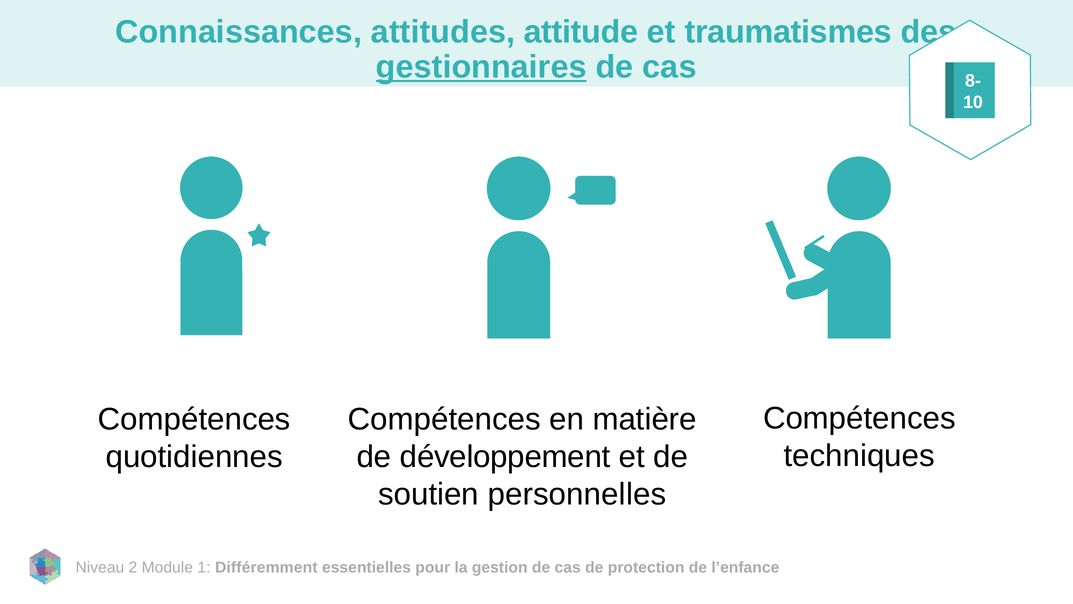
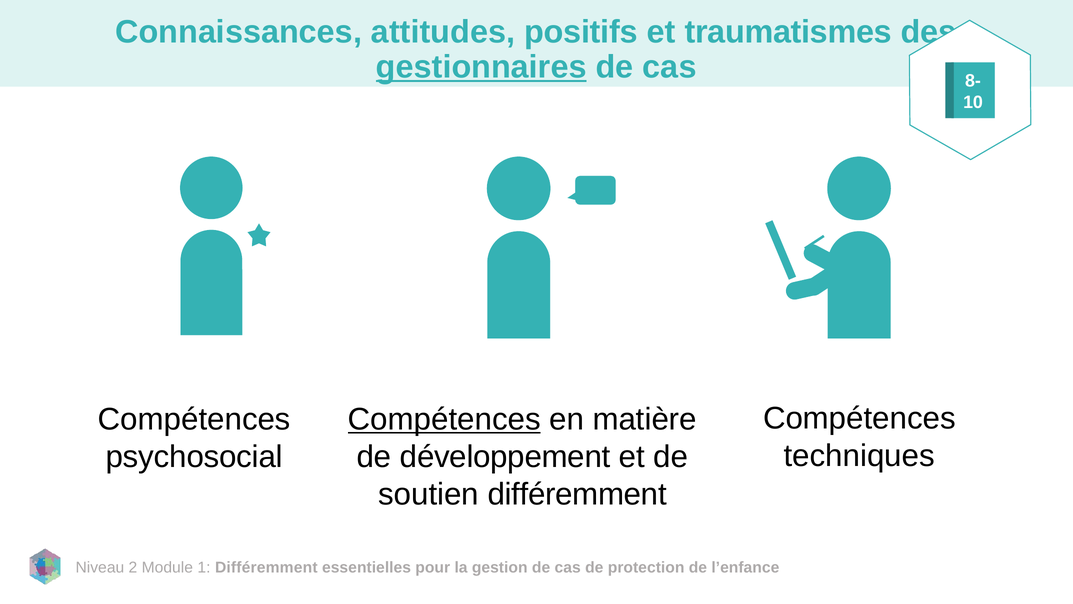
attitude: attitude -> positifs (581, 32)
Compétences underline: none -> present (444, 419)
quotidiennes: quotidiennes -> psychosocial (194, 457)
soutien personnelles: personnelles -> différemment (577, 494)
